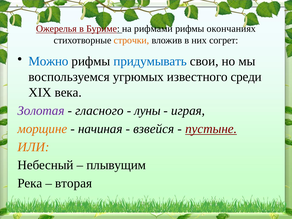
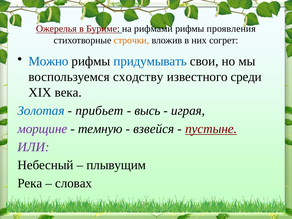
окончаниях: окончаниях -> проявления (231, 29)
угрюмых: угрюмых -> сходству (138, 77)
Золотая colour: purple -> blue (41, 111)
гласного: гласного -> прибьет (99, 111)
луны: луны -> высь (147, 111)
морщине colour: orange -> purple (42, 129)
начиная: начиная -> темную (100, 129)
ИЛИ colour: orange -> purple (33, 147)
вторая: вторая -> словах (74, 183)
